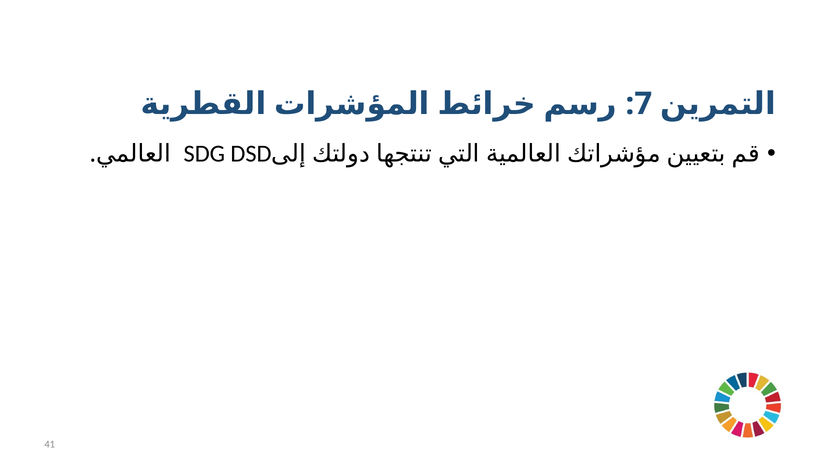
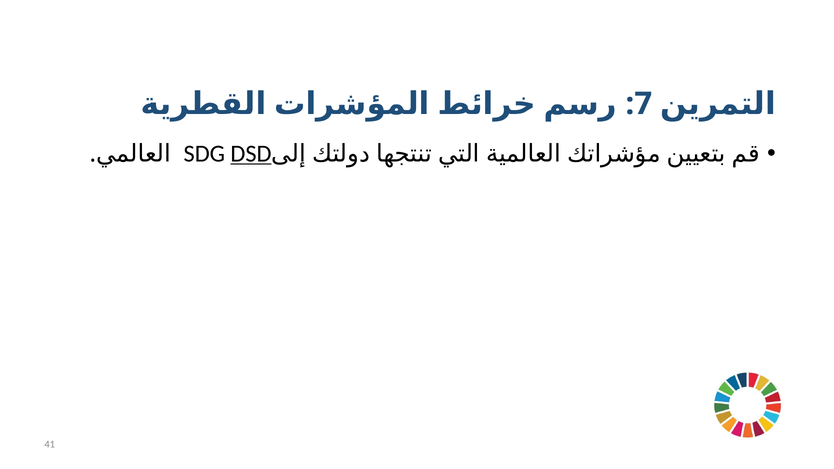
DSD underline: none -> present (251, 154)
